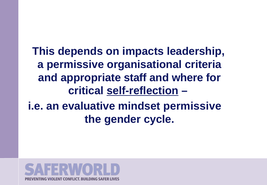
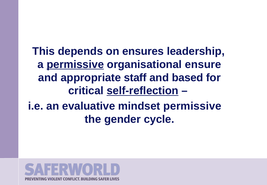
impacts: impacts -> ensures (143, 51)
permissive underline: none -> present (75, 64)
criteria: criteria -> ensure (203, 64)
where: where -> based (188, 78)
